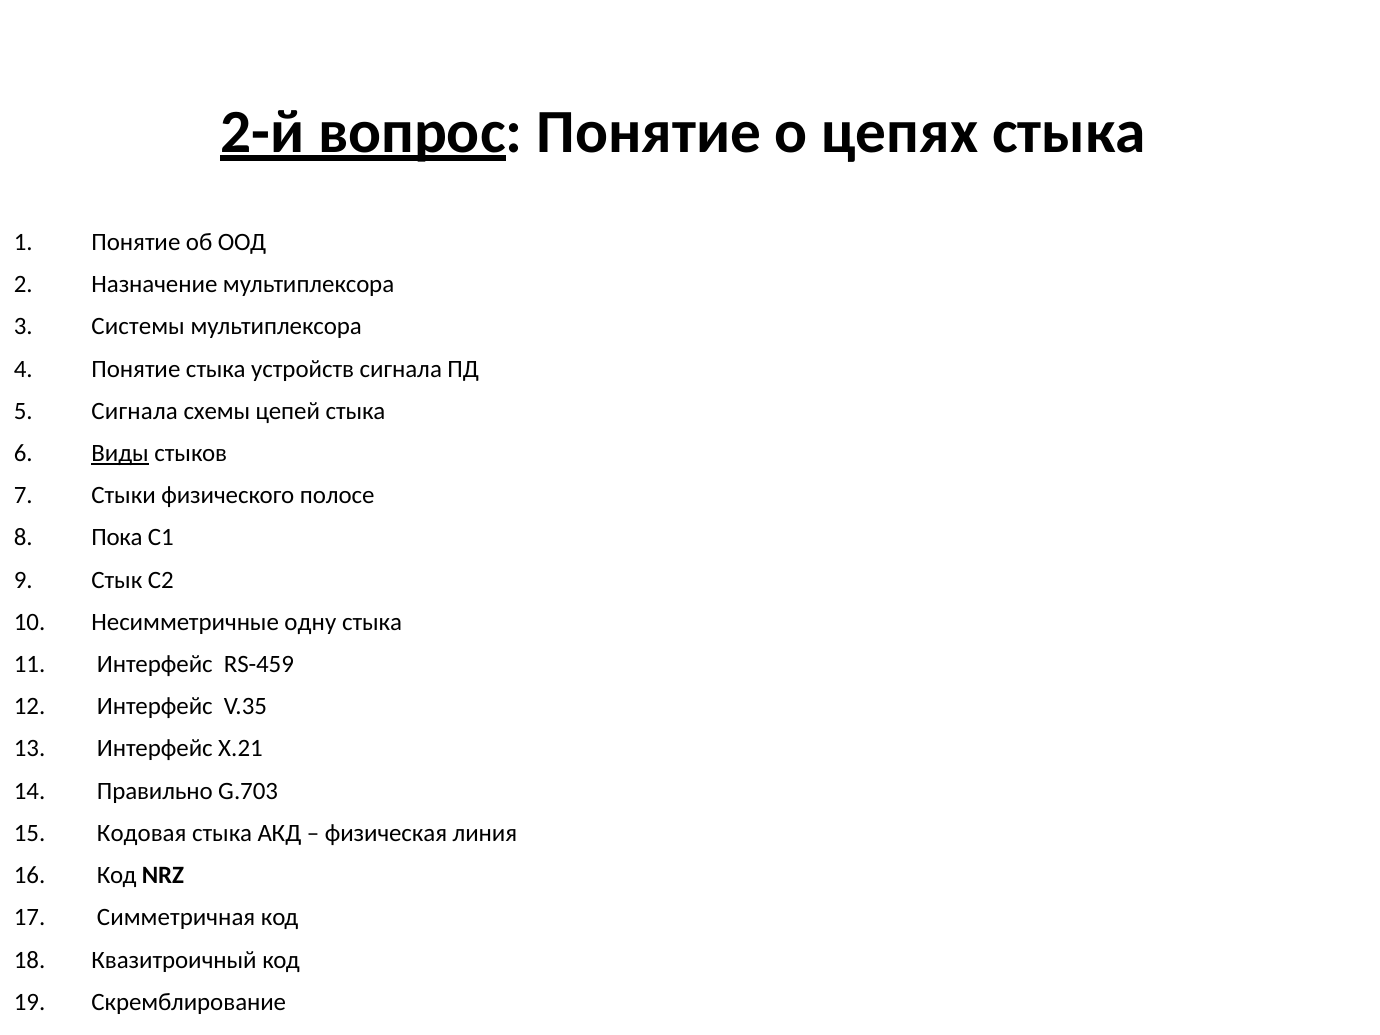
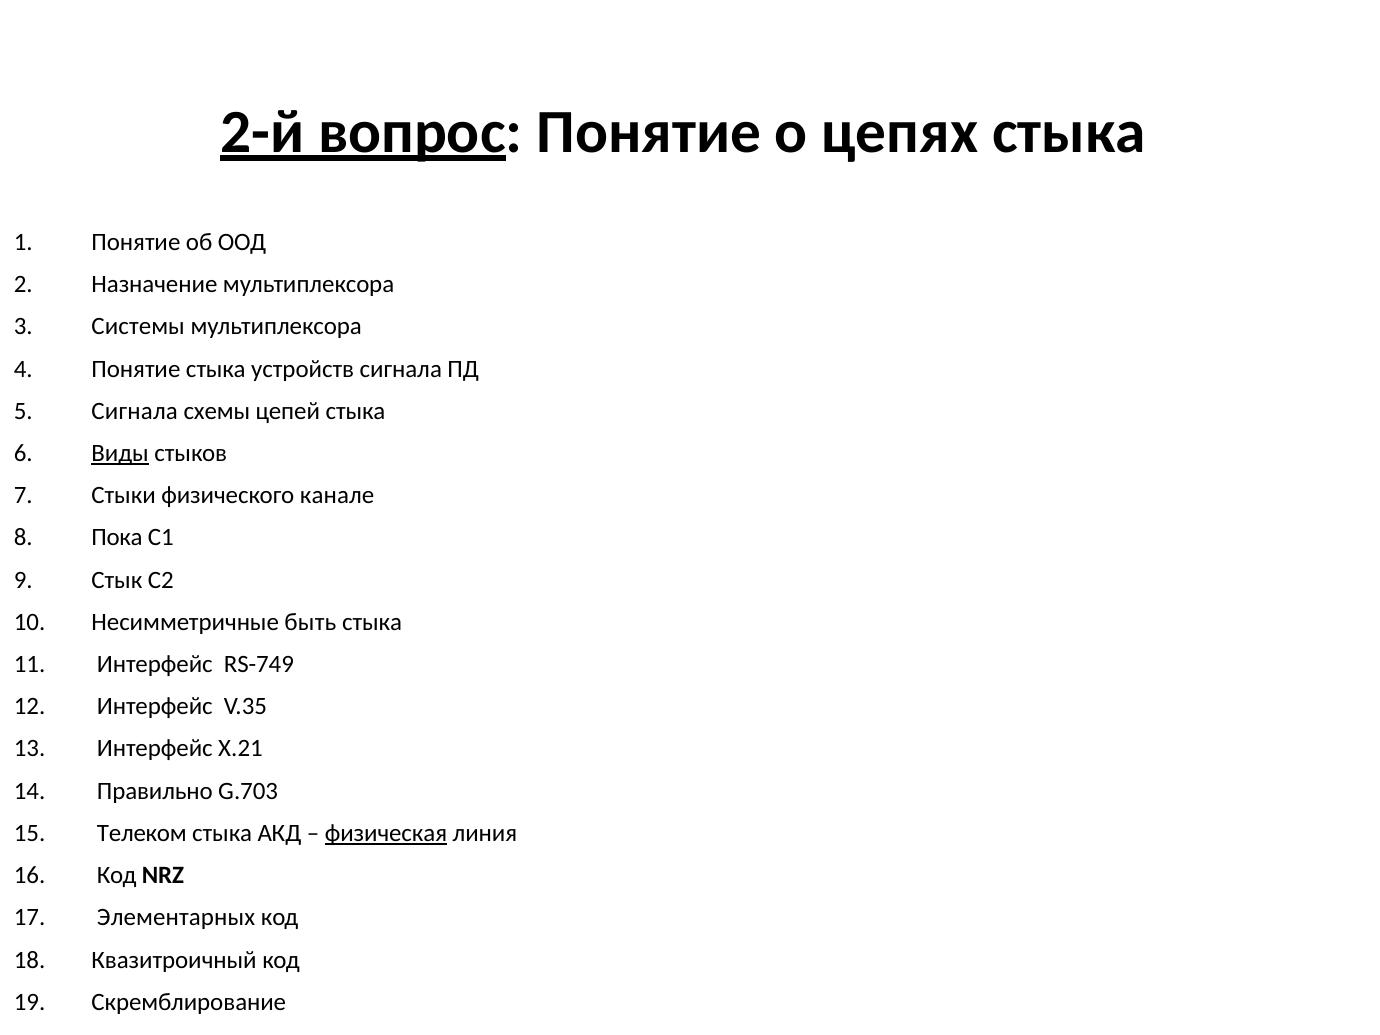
полосе: полосе -> канале (337, 495)
одну: одну -> быть (310, 622)
RS-459: RS-459 -> RS-749 (259, 664)
Кодовая: Кодовая -> Телеком (142, 833)
физическая underline: none -> present (386, 833)
Симметричная: Симметричная -> Элементарных (176, 918)
